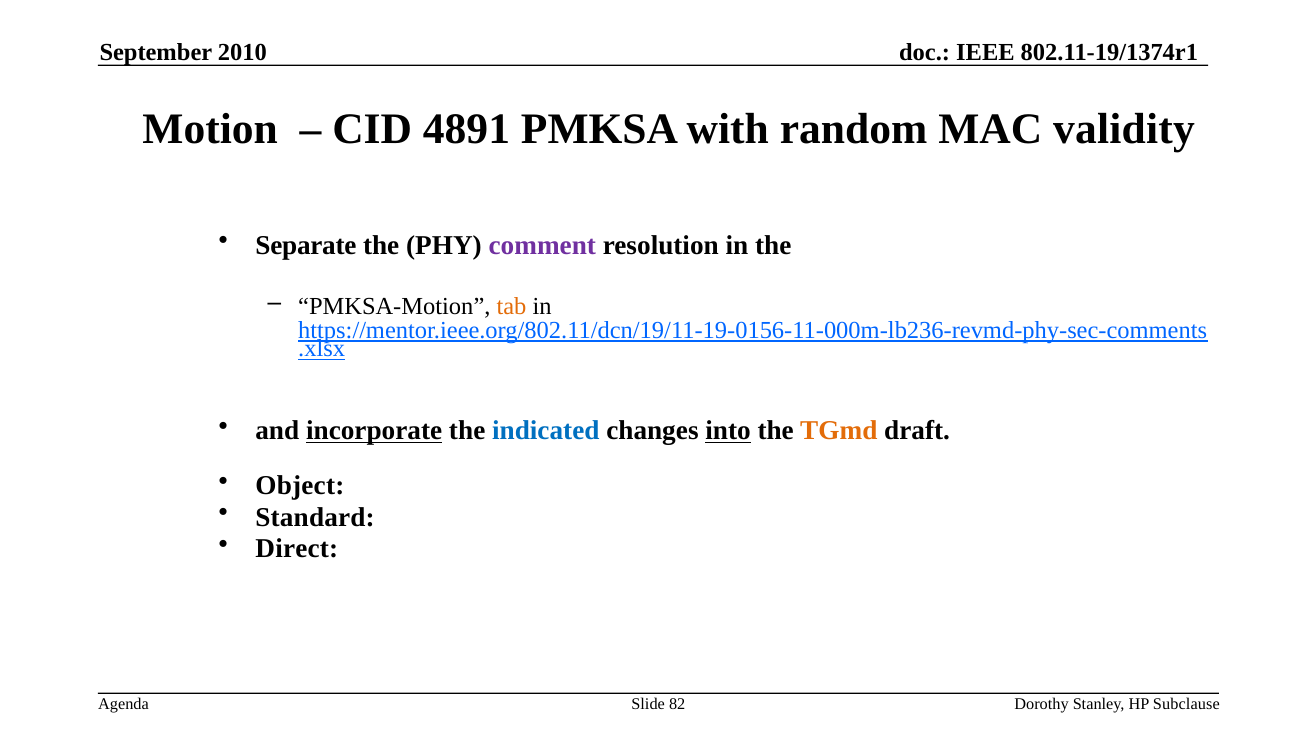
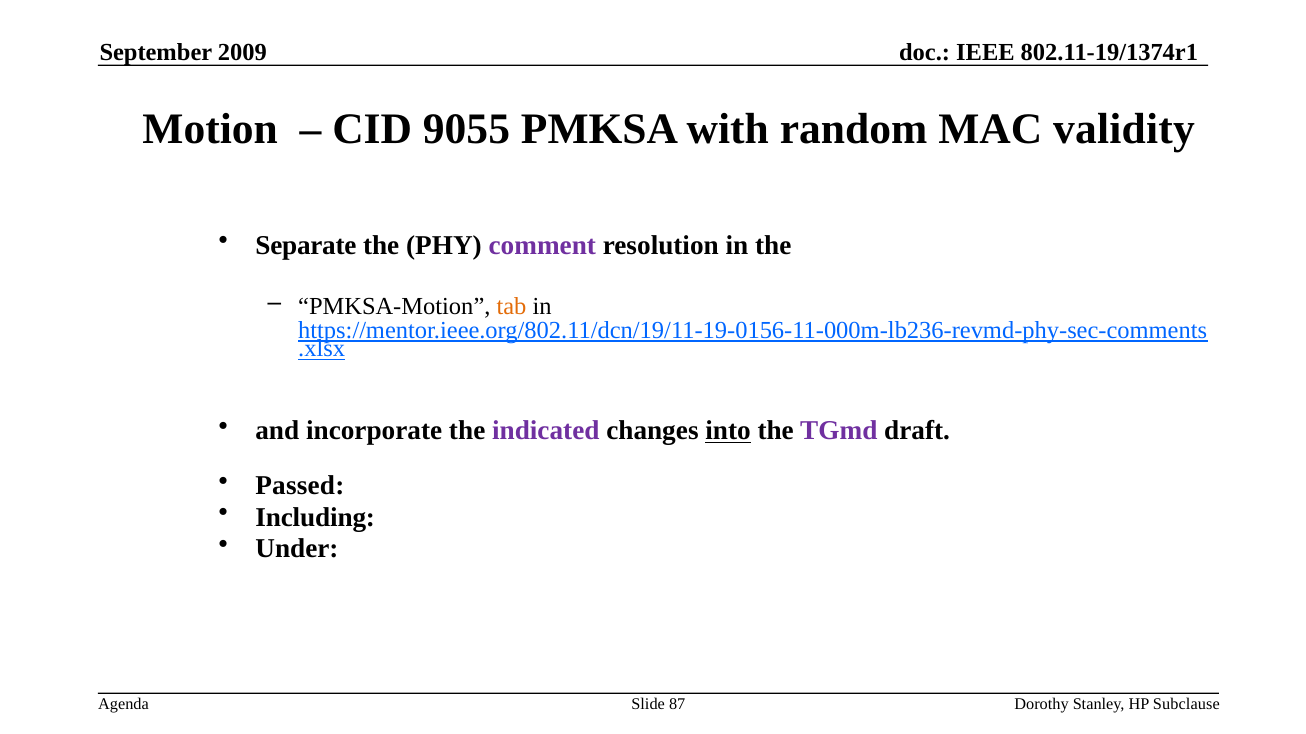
2010: 2010 -> 2009 (242, 52)
4891: 4891 -> 9055 (466, 129)
incorporate underline: present -> none (374, 431)
indicated colour: blue -> purple (546, 431)
TGmd colour: orange -> purple (839, 431)
Object: Object -> Passed (300, 486)
Standard: Standard -> Including (315, 518)
Direct: Direct -> Under (297, 549)
82: 82 -> 87 (677, 705)
